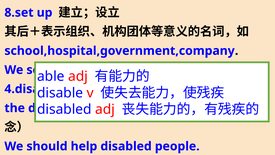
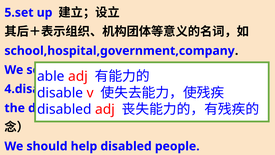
8.set: 8.set -> 5.set (19, 13)
